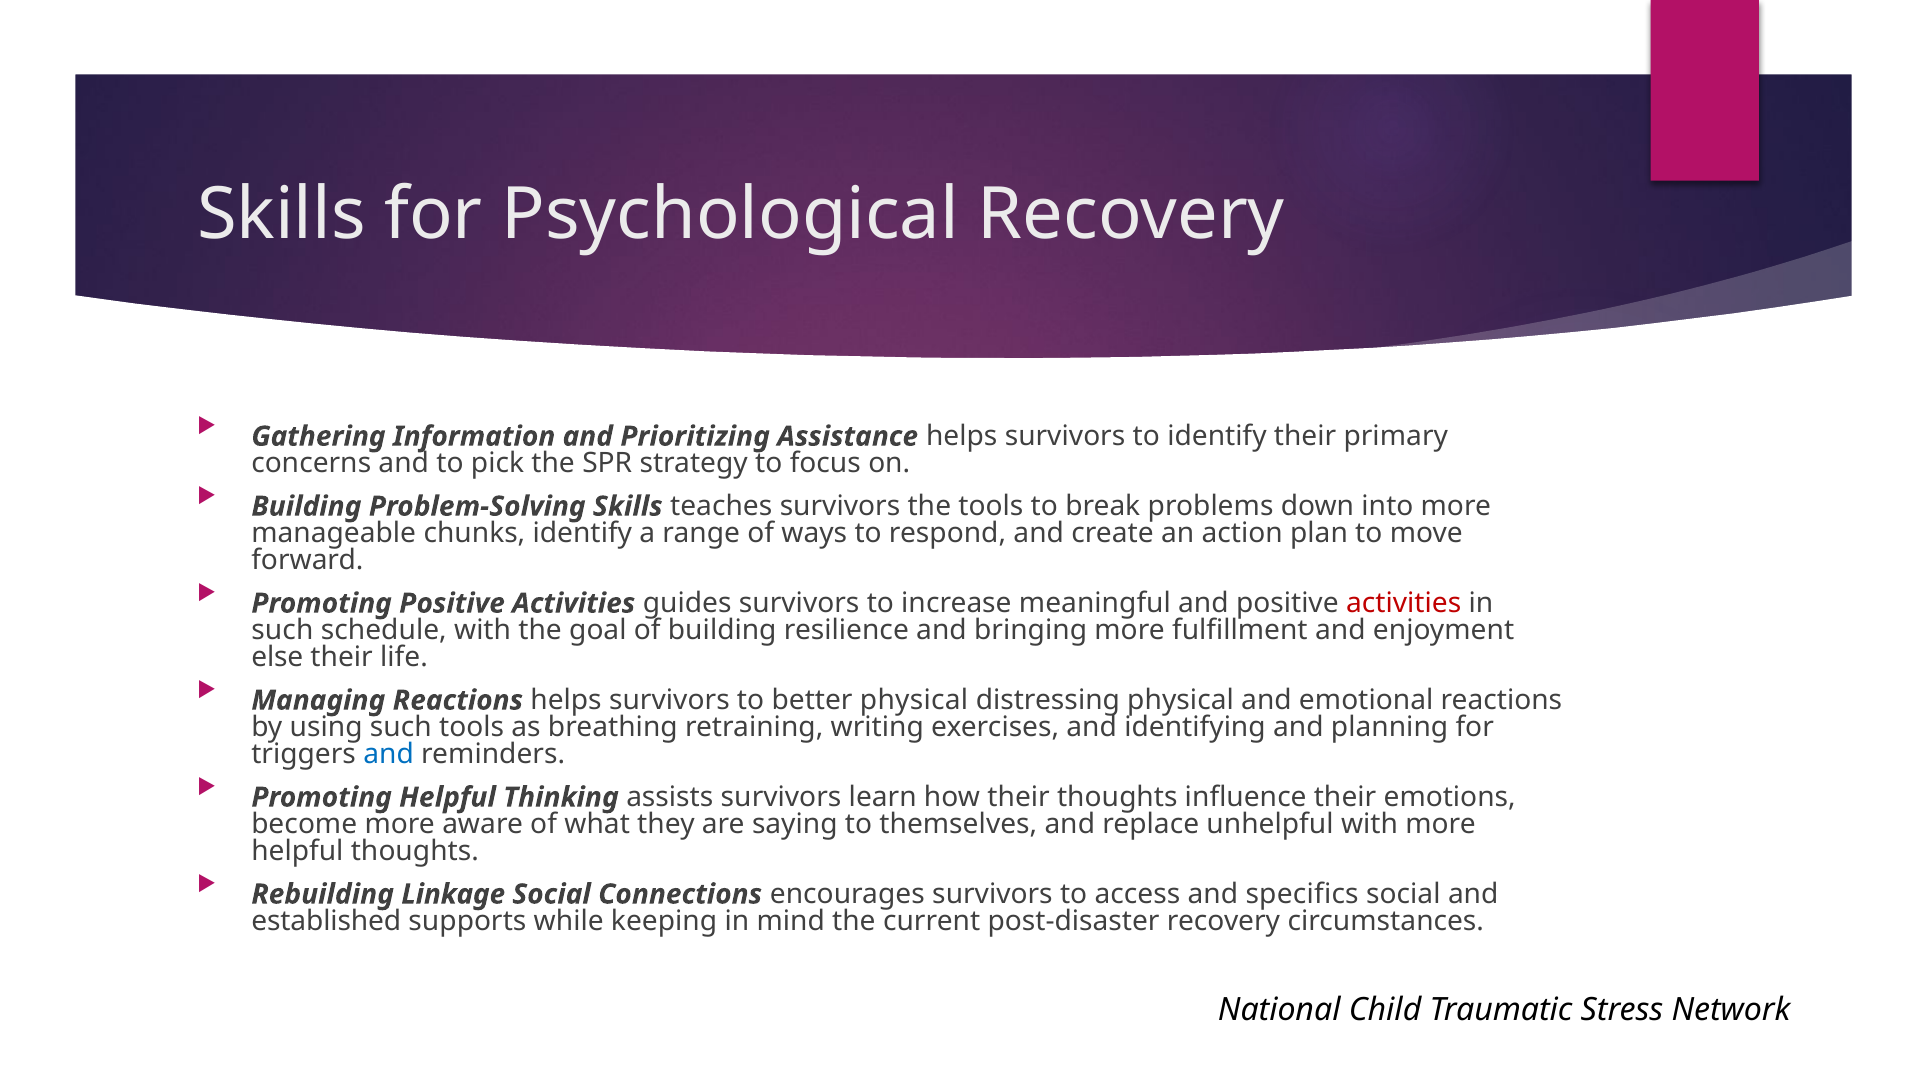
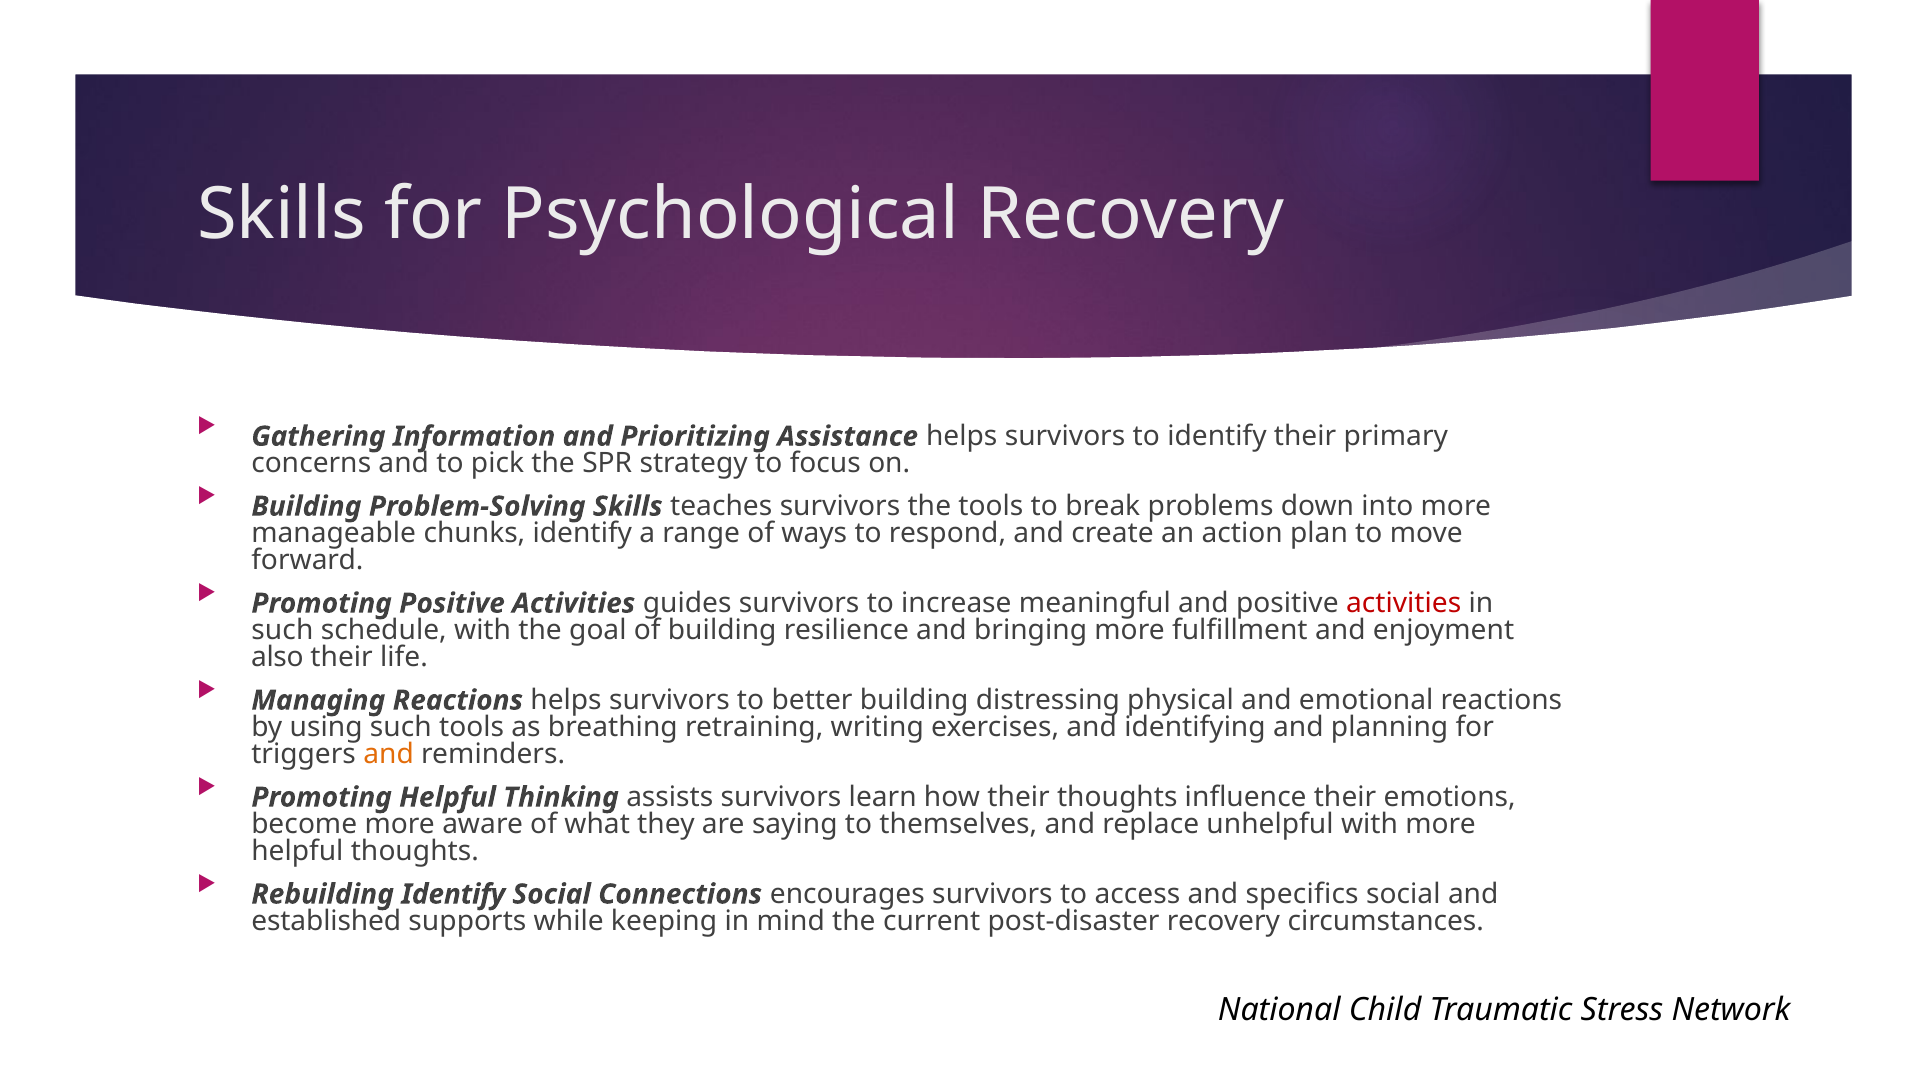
else: else -> also (277, 658)
better physical: physical -> building (914, 701)
and colour: blue -> orange (389, 755)
Rebuilding Linkage: Linkage -> Identify (453, 895)
